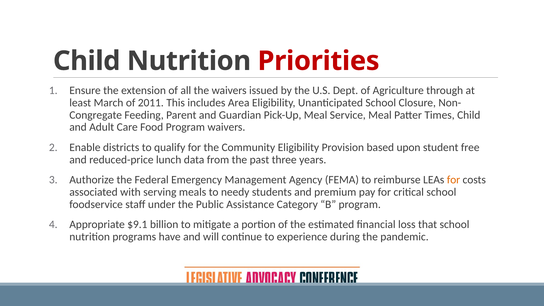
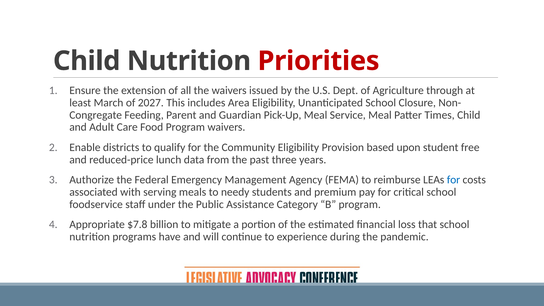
2011: 2011 -> 2027 (151, 103)
for colour: orange -> blue (454, 180)
$9.1: $9.1 -> $7.8 (137, 225)
